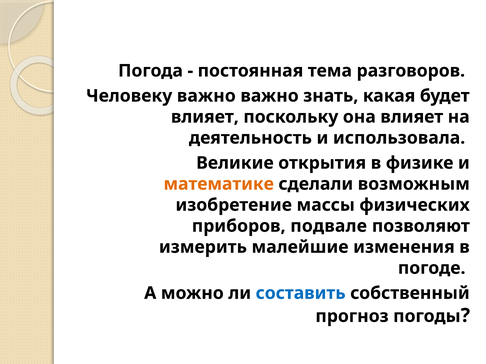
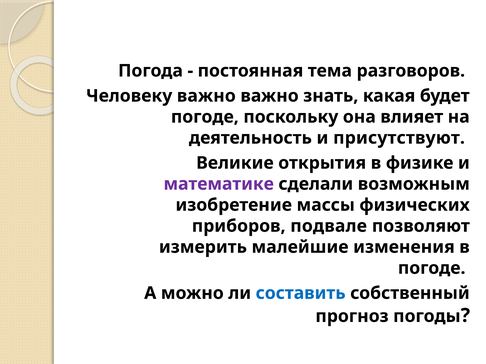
влияет: влияет -> погоде (205, 117)
использовала: использовала -> присутствуют (399, 138)
математике colour: orange -> purple (219, 184)
